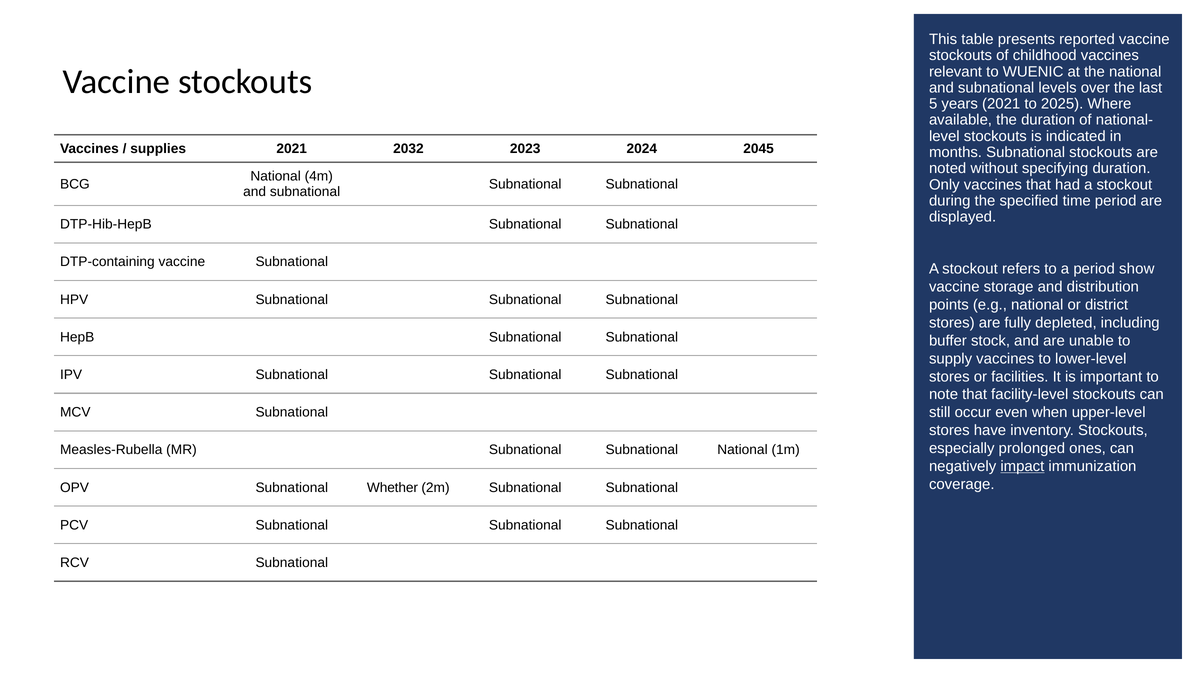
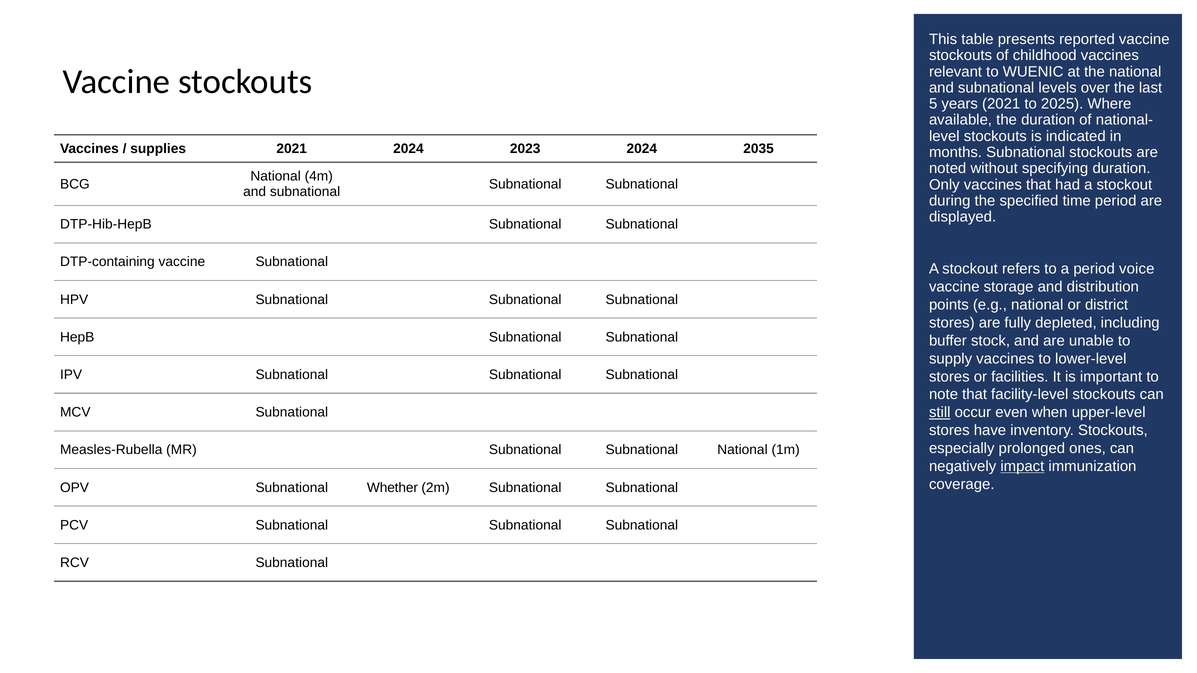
2021 2032: 2032 -> 2024 (408, 149)
2045: 2045 -> 2035 (759, 149)
show: show -> voice (1137, 269)
still underline: none -> present (940, 413)
